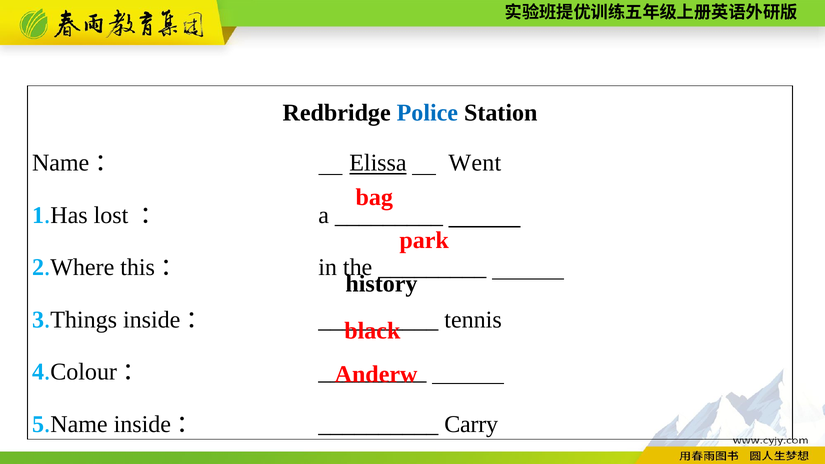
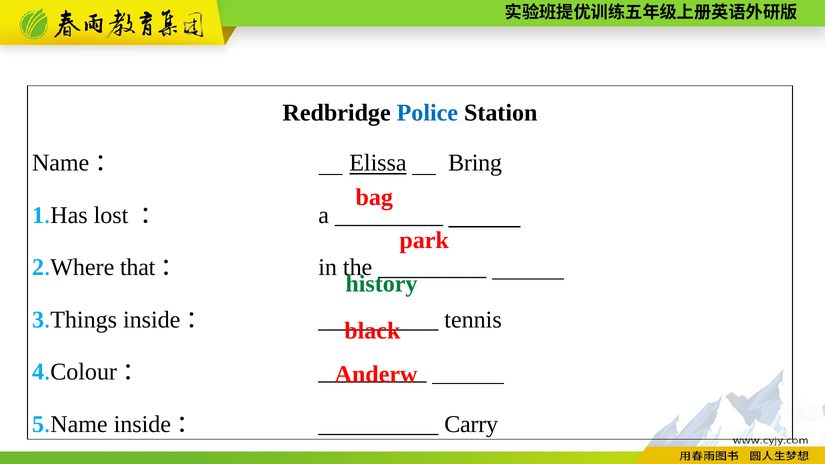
Went: Went -> Bring (475, 163)
this: this -> that (138, 268)
history colour: black -> green (381, 284)
